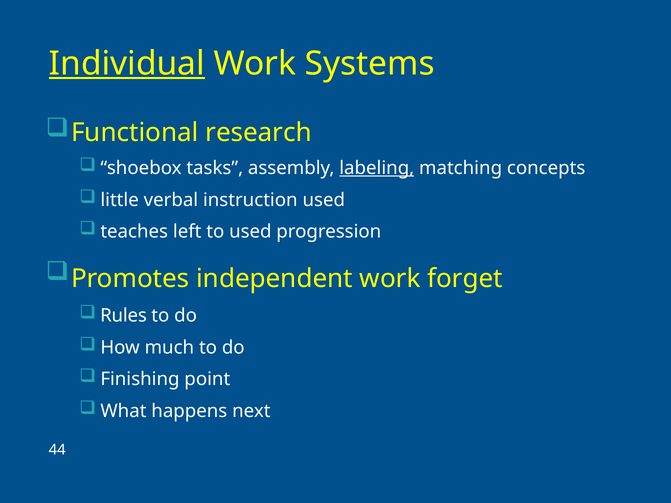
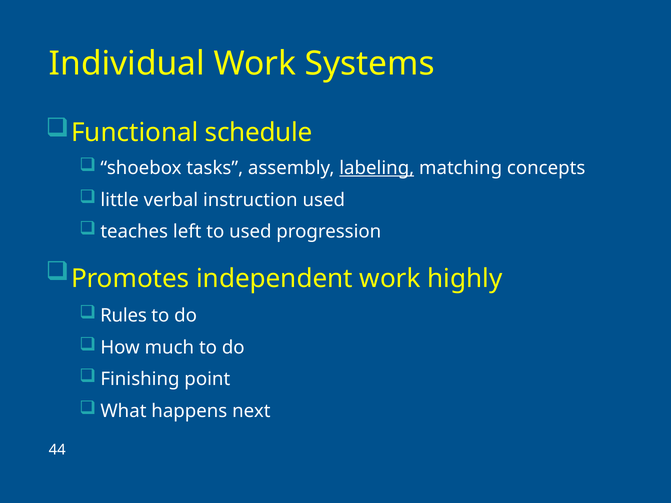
Individual underline: present -> none (127, 64)
research: research -> schedule (259, 133)
forget: forget -> highly (465, 279)
